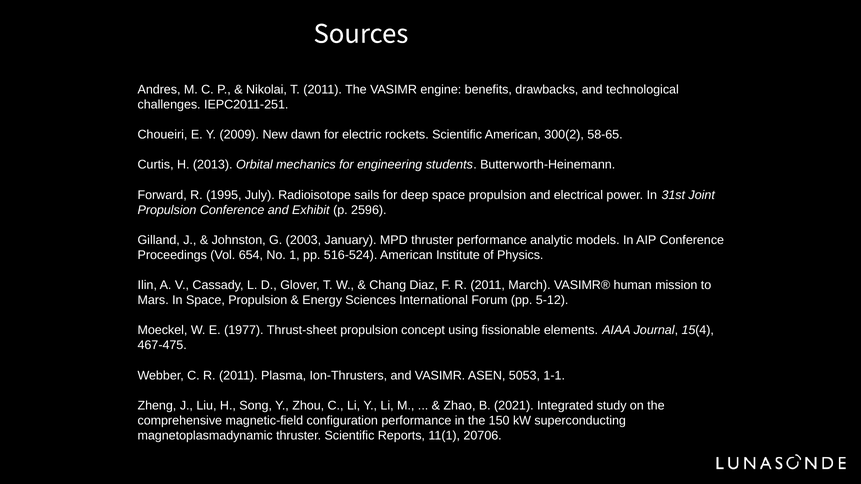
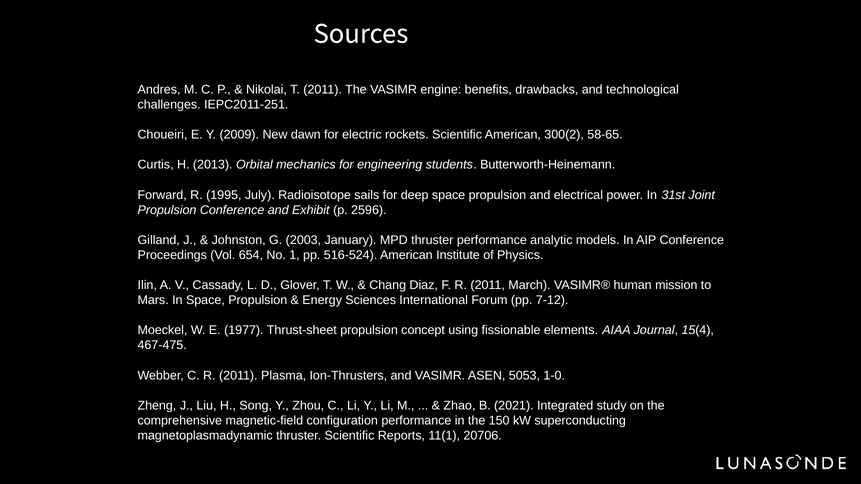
5-12: 5-12 -> 7-12 (552, 300)
1-1: 1-1 -> 1-0 (554, 376)
